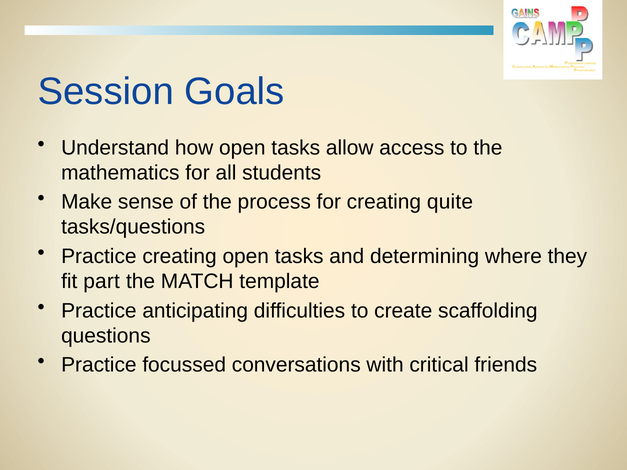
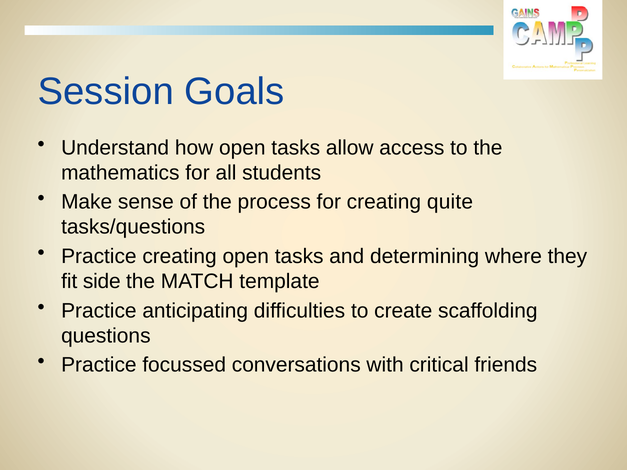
part: part -> side (102, 282)
